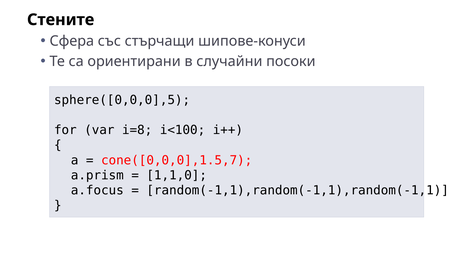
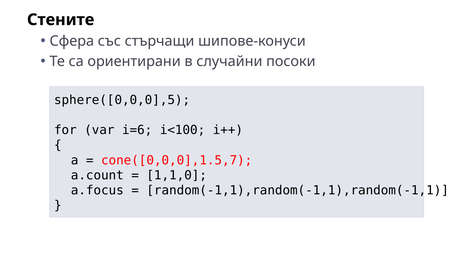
i=8: i=8 -> i=6 (137, 130)
a.prism: a.prism -> a.count (97, 175)
